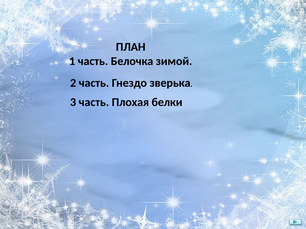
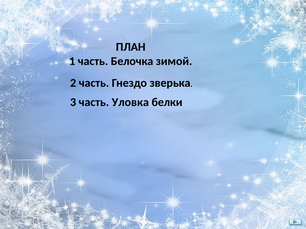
Плохая: Плохая -> Уловка (130, 103)
